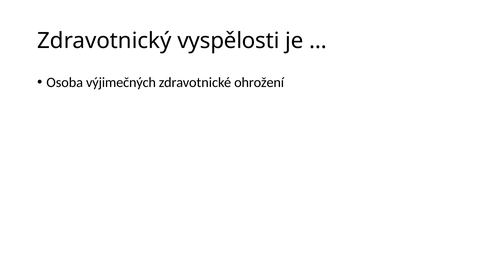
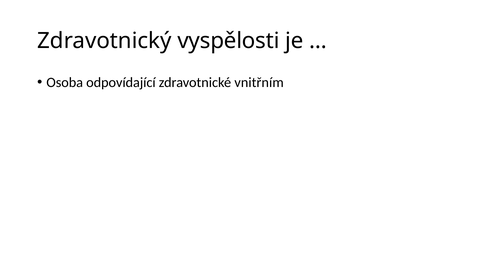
výjimečných: výjimečných -> odpovídající (121, 83)
ohrožení: ohrožení -> vnitřním (259, 83)
